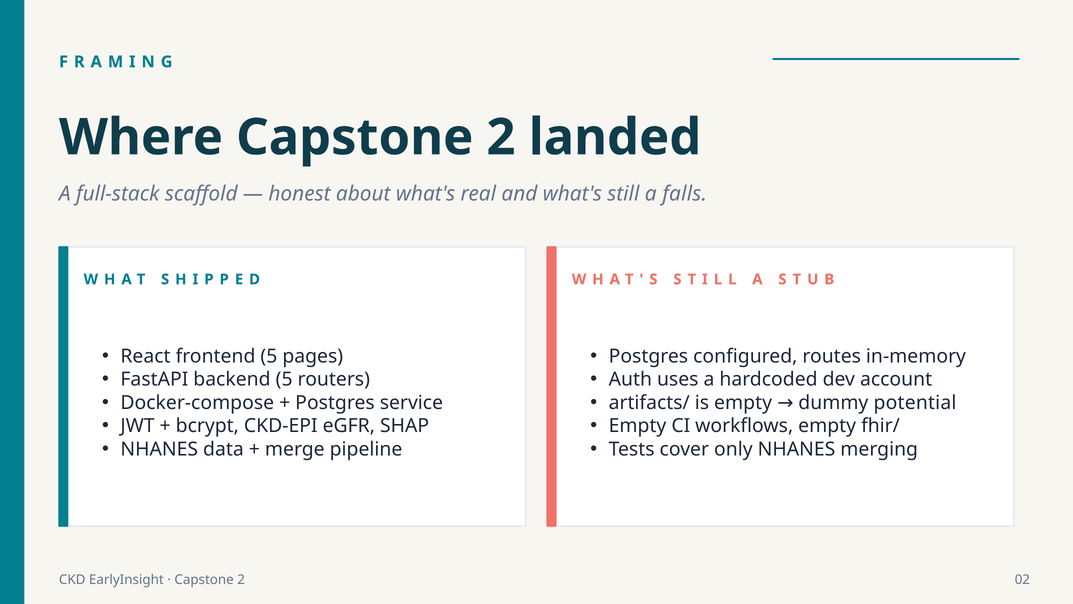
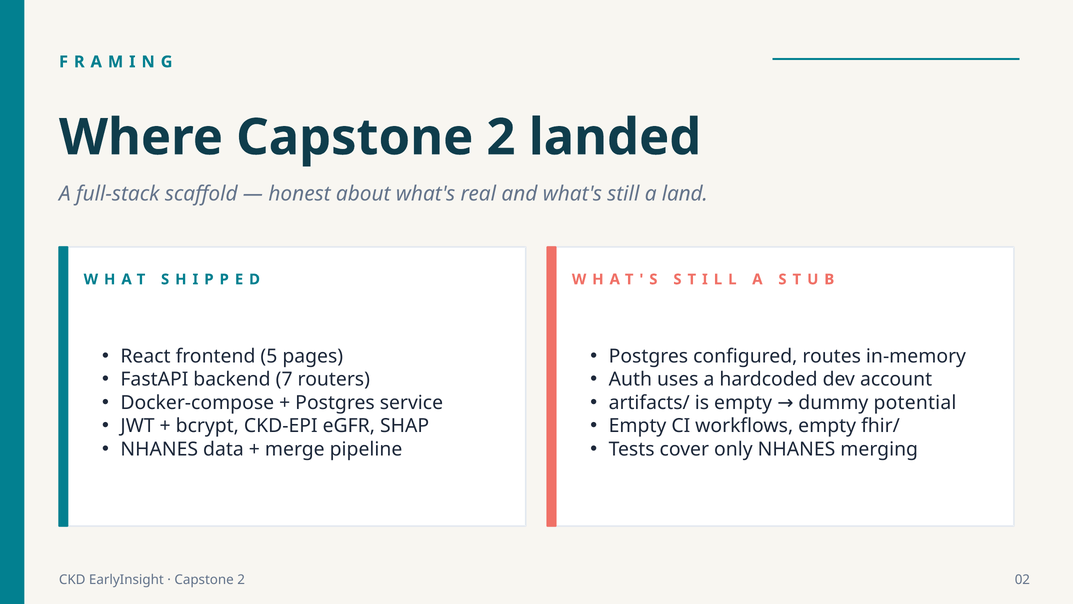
falls: falls -> land (685, 194)
backend 5: 5 -> 7 (284, 379)
